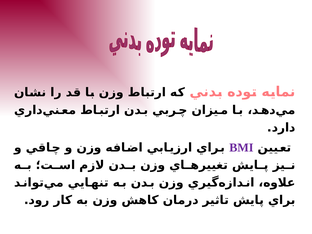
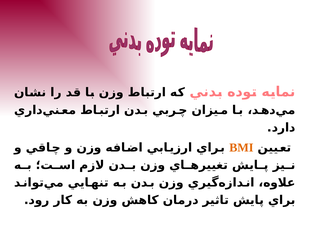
BMI colour: purple -> orange (241, 148)
